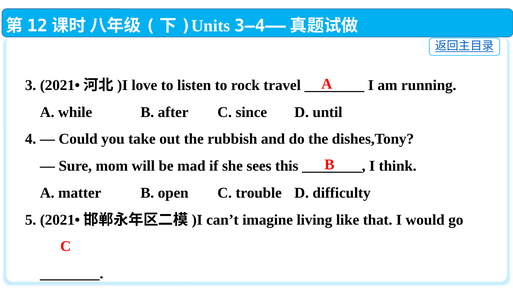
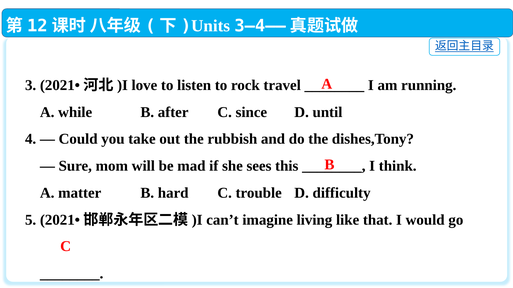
open: open -> hard (173, 193)
